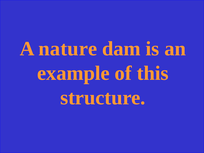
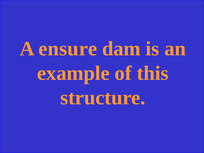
nature: nature -> ensure (68, 49)
